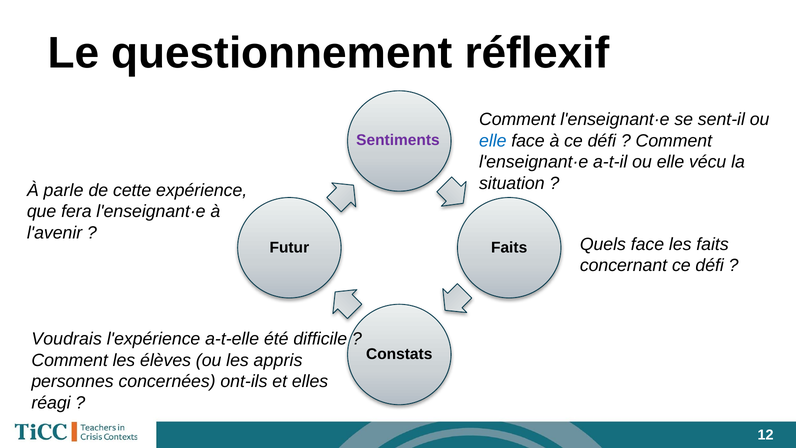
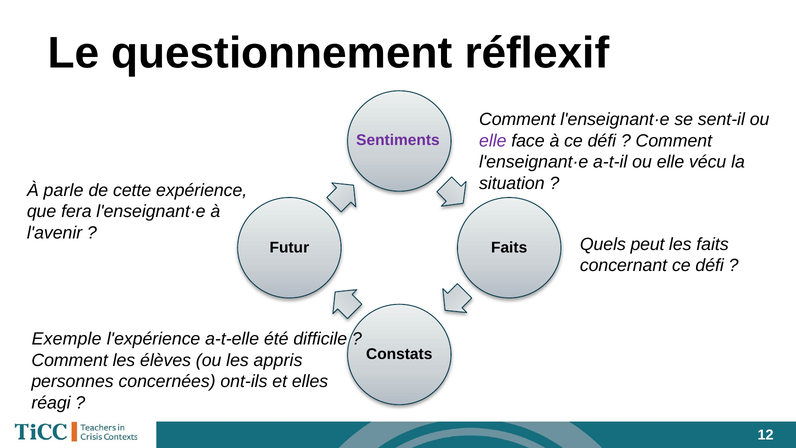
elle colour: blue -> purple (493, 141)
Quels face: face -> peut (648, 244)
Voudrais: Voudrais -> Exemple (67, 339)
